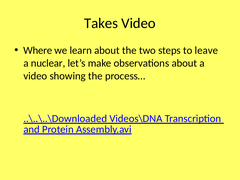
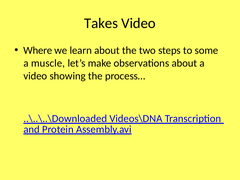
leave: leave -> some (206, 50)
nuclear: nuclear -> muscle (48, 63)
